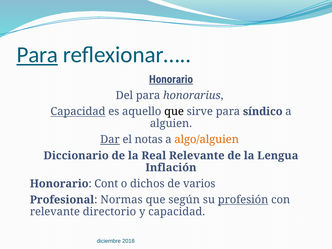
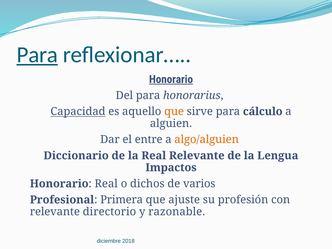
que colour: black -> orange (174, 112)
síndico: síndico -> cálculo (263, 112)
Dar underline: present -> none (110, 140)
notas: notas -> entre (149, 140)
Inflación: Inflación -> Impactos (171, 168)
Honorario Cont: Cont -> Real (106, 184)
Normas: Normas -> Primera (122, 200)
según: según -> ajuste (184, 200)
profesión underline: present -> none (243, 200)
y capacidad: capacidad -> razonable (177, 212)
